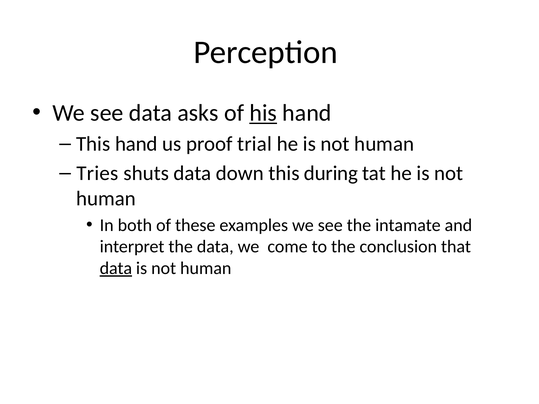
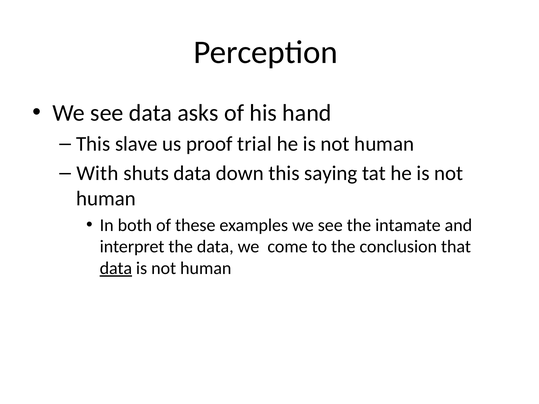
his underline: present -> none (263, 113)
This hand: hand -> slave (136, 144)
Tries: Tries -> With (97, 173)
during: during -> saying (331, 173)
